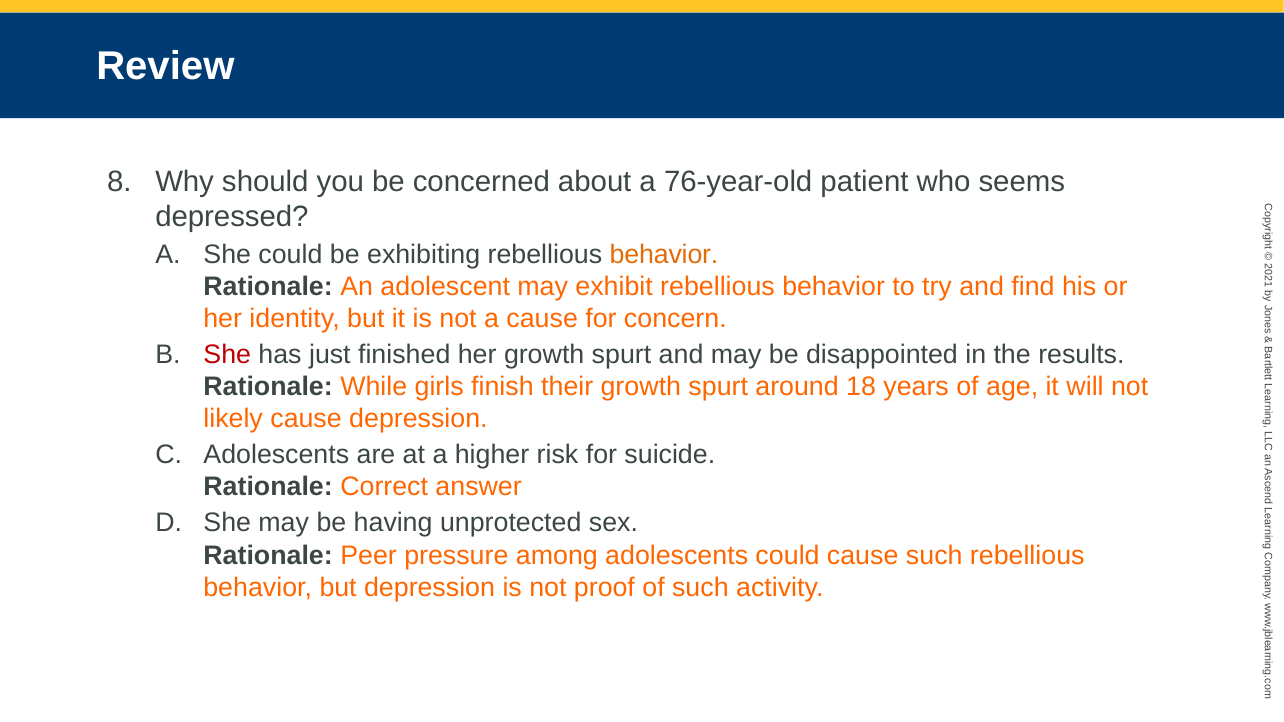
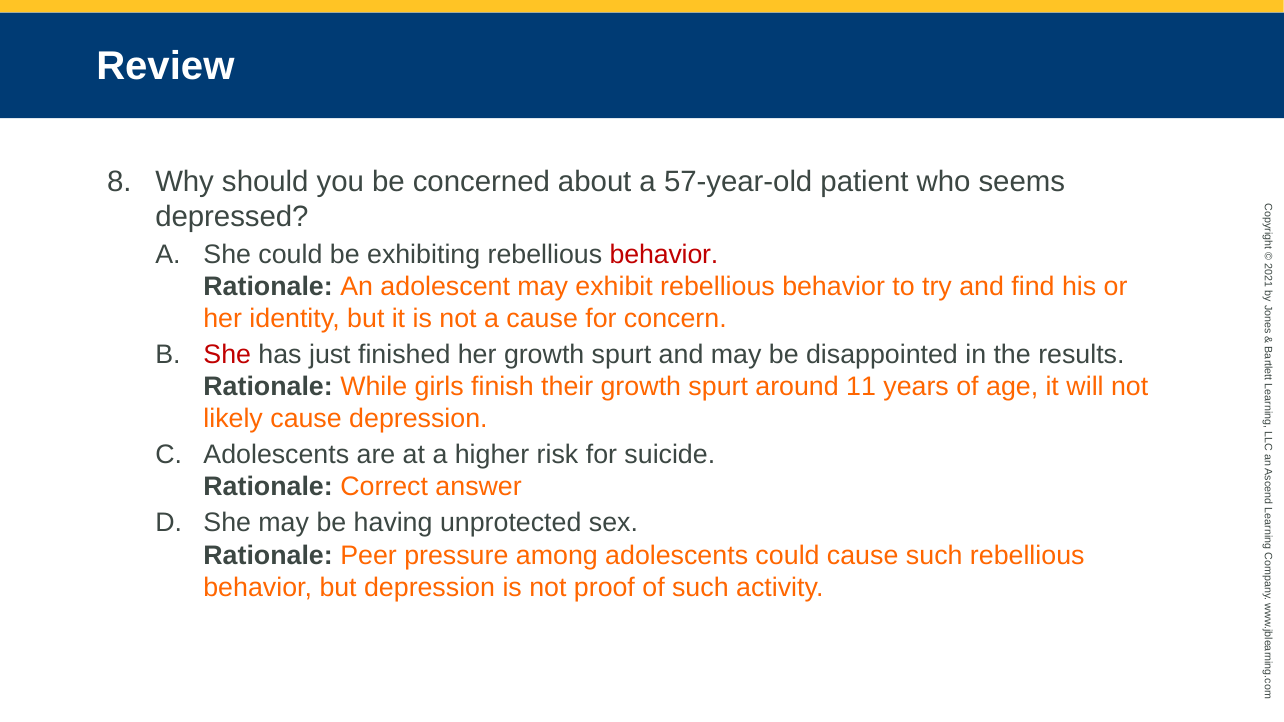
76-year-old: 76-year-old -> 57-year-old (738, 182)
behavior colour: orange -> red (664, 254)
18: 18 -> 11 (861, 387)
